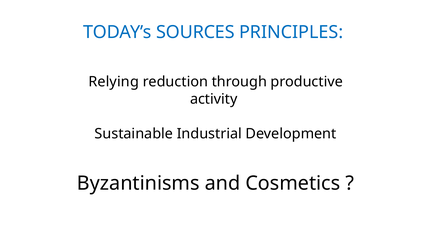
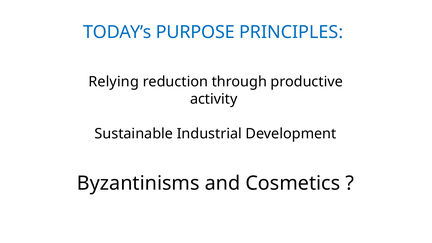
SOURCES: SOURCES -> PURPOSE (195, 32)
